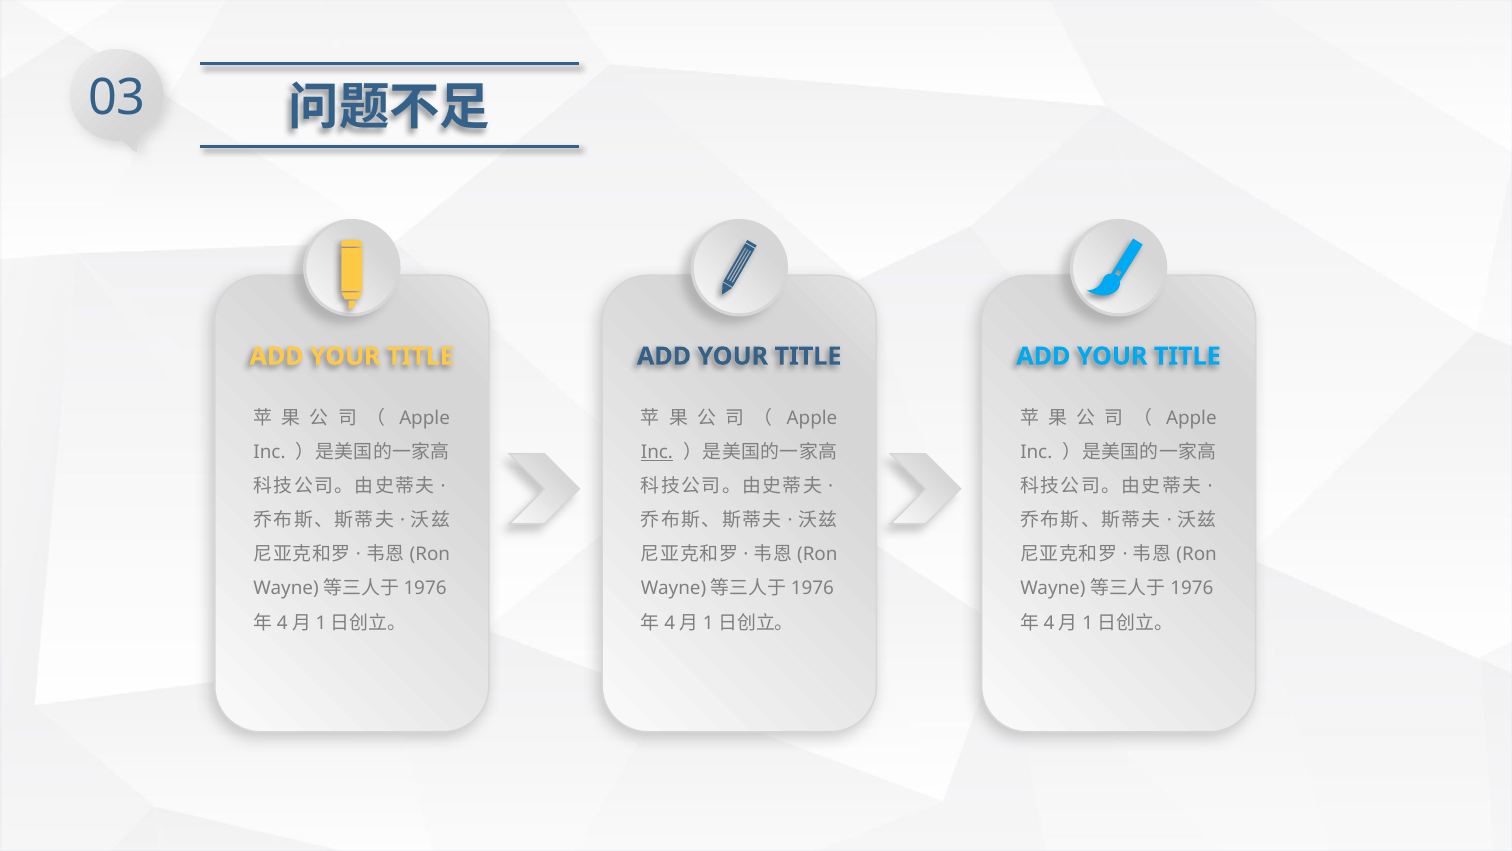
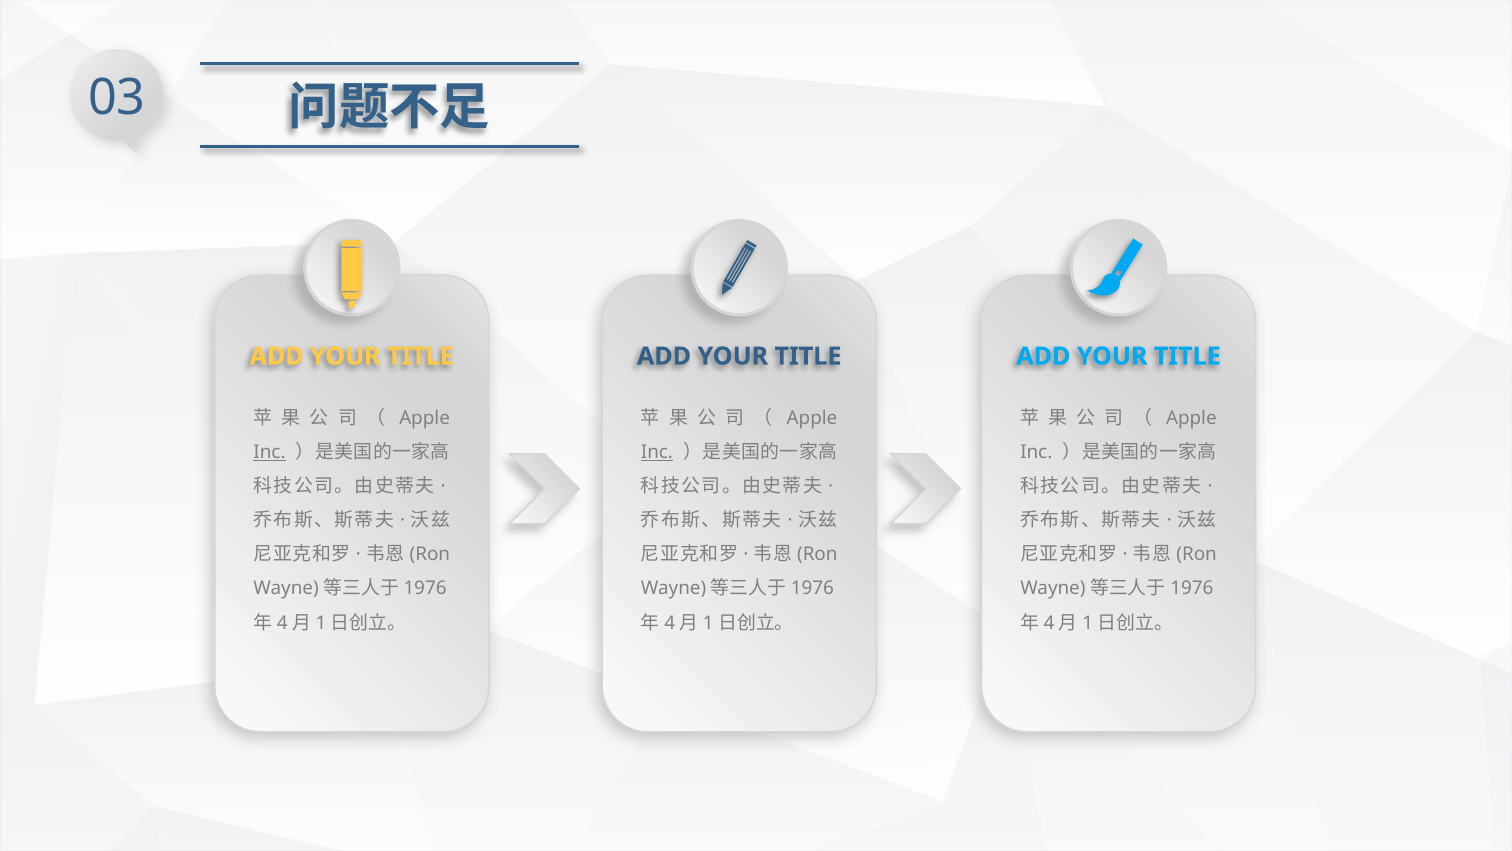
Inc underline: none -> present (270, 452)
